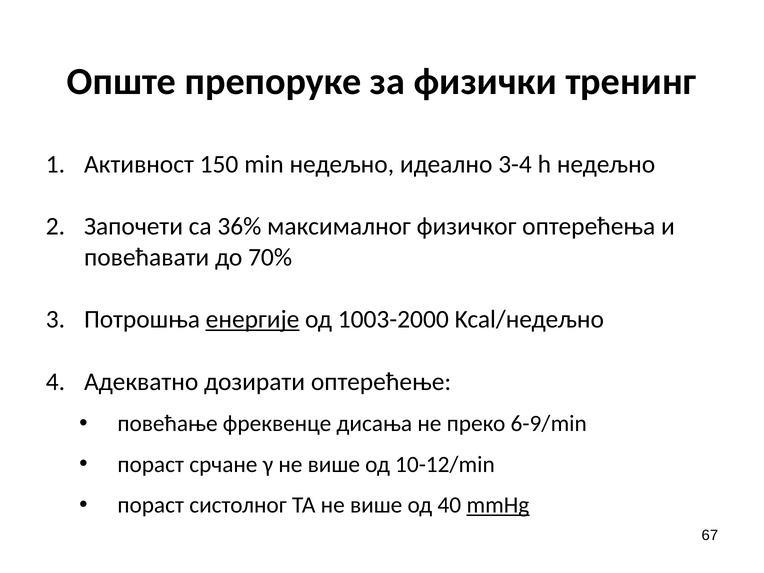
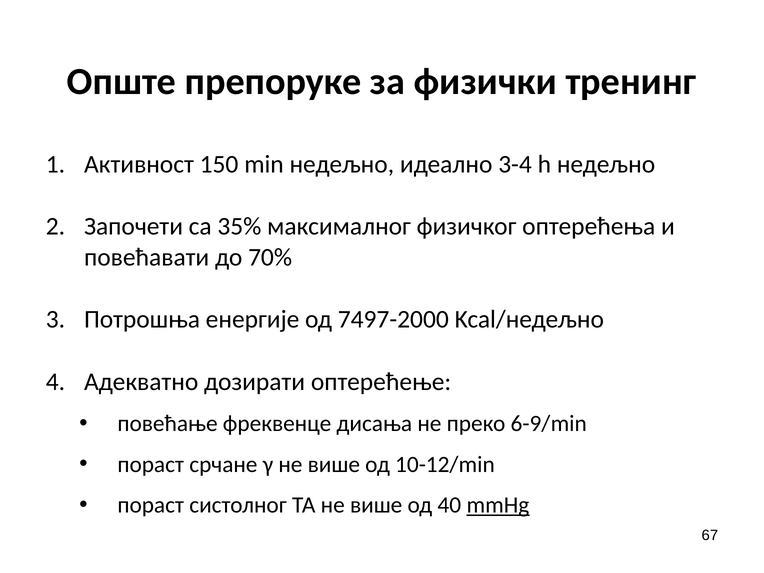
36%: 36% -> 35% (239, 227)
енергије underline: present -> none (253, 319)
1003-2000: 1003-2000 -> 7497-2000 (393, 319)
